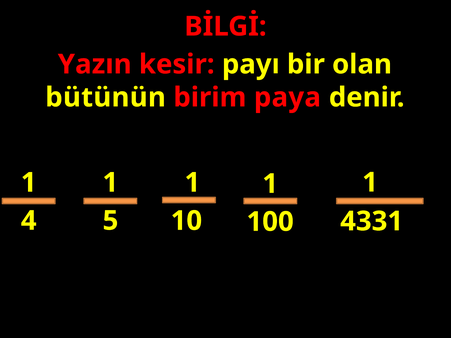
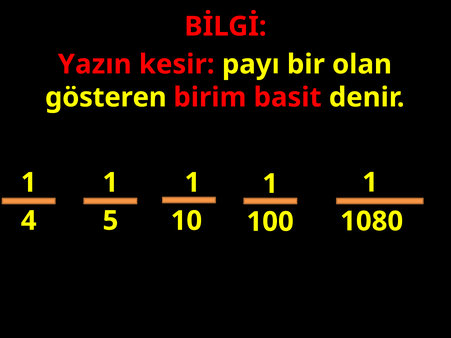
bütünün: bütünün -> gösteren (106, 97)
paya: paya -> basit (288, 97)
4331: 4331 -> 1080 (372, 221)
